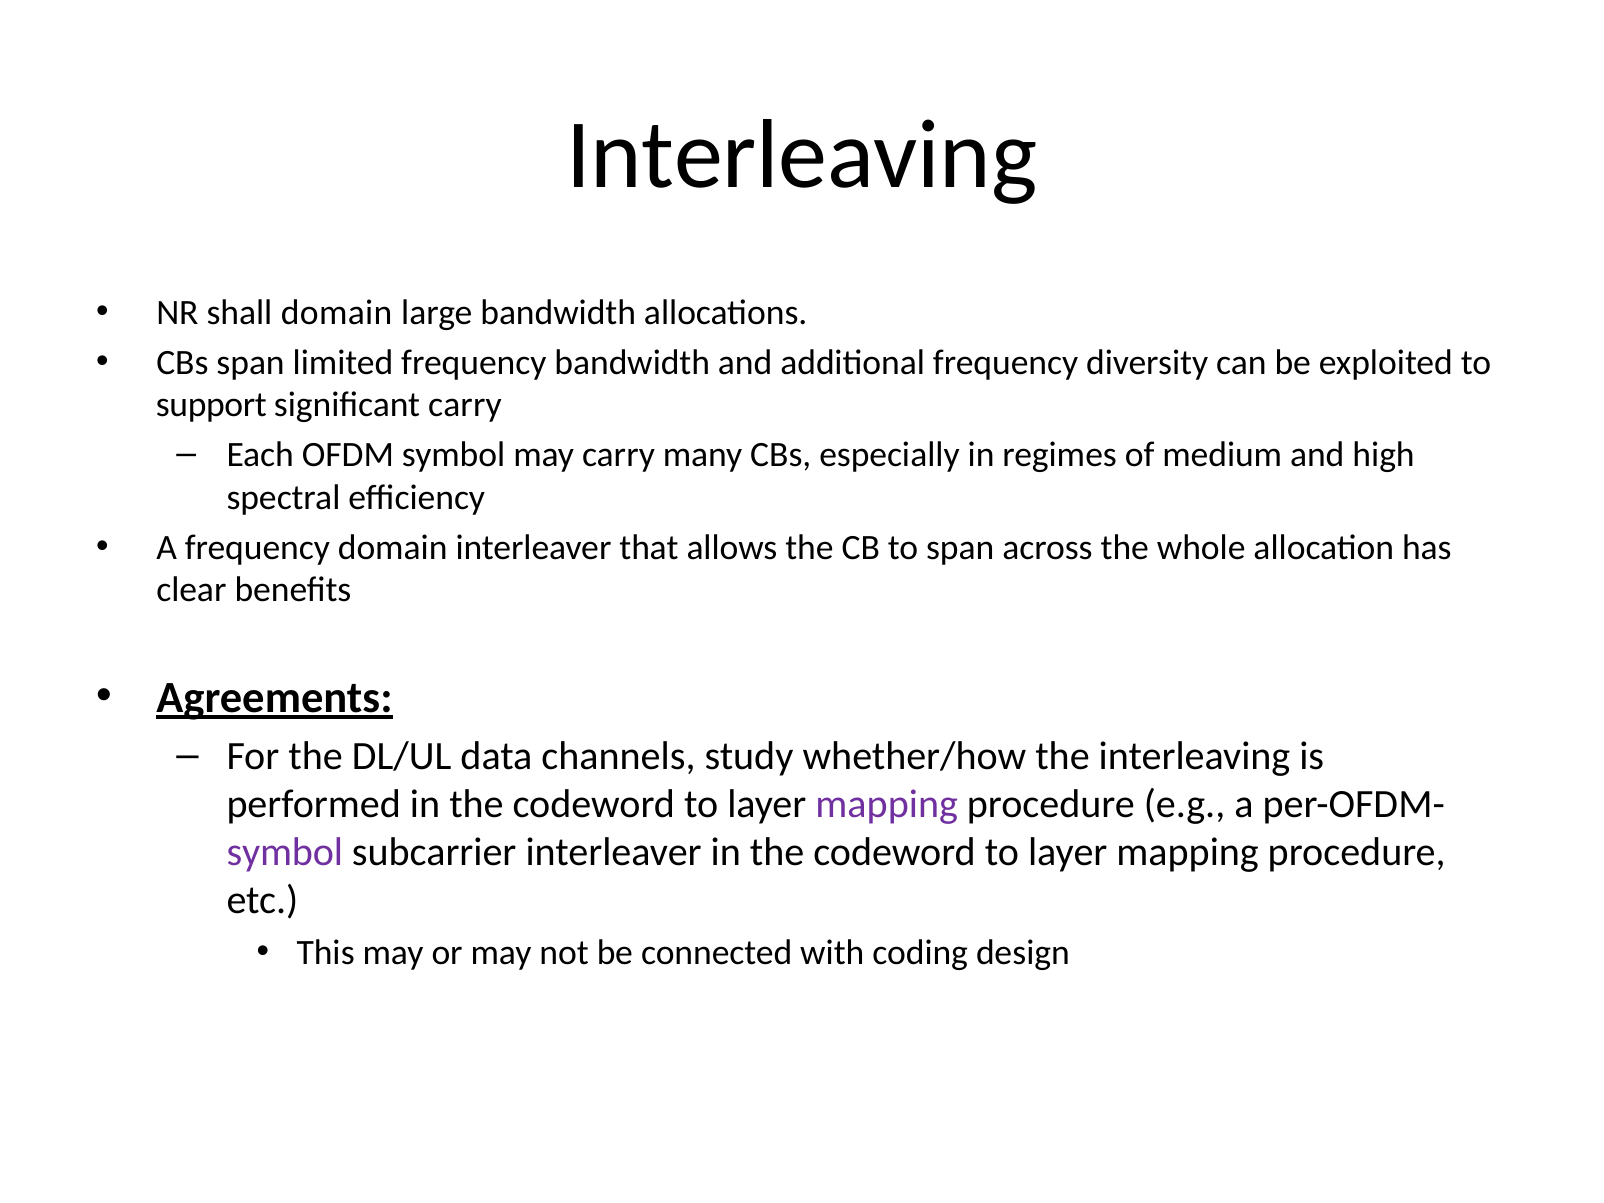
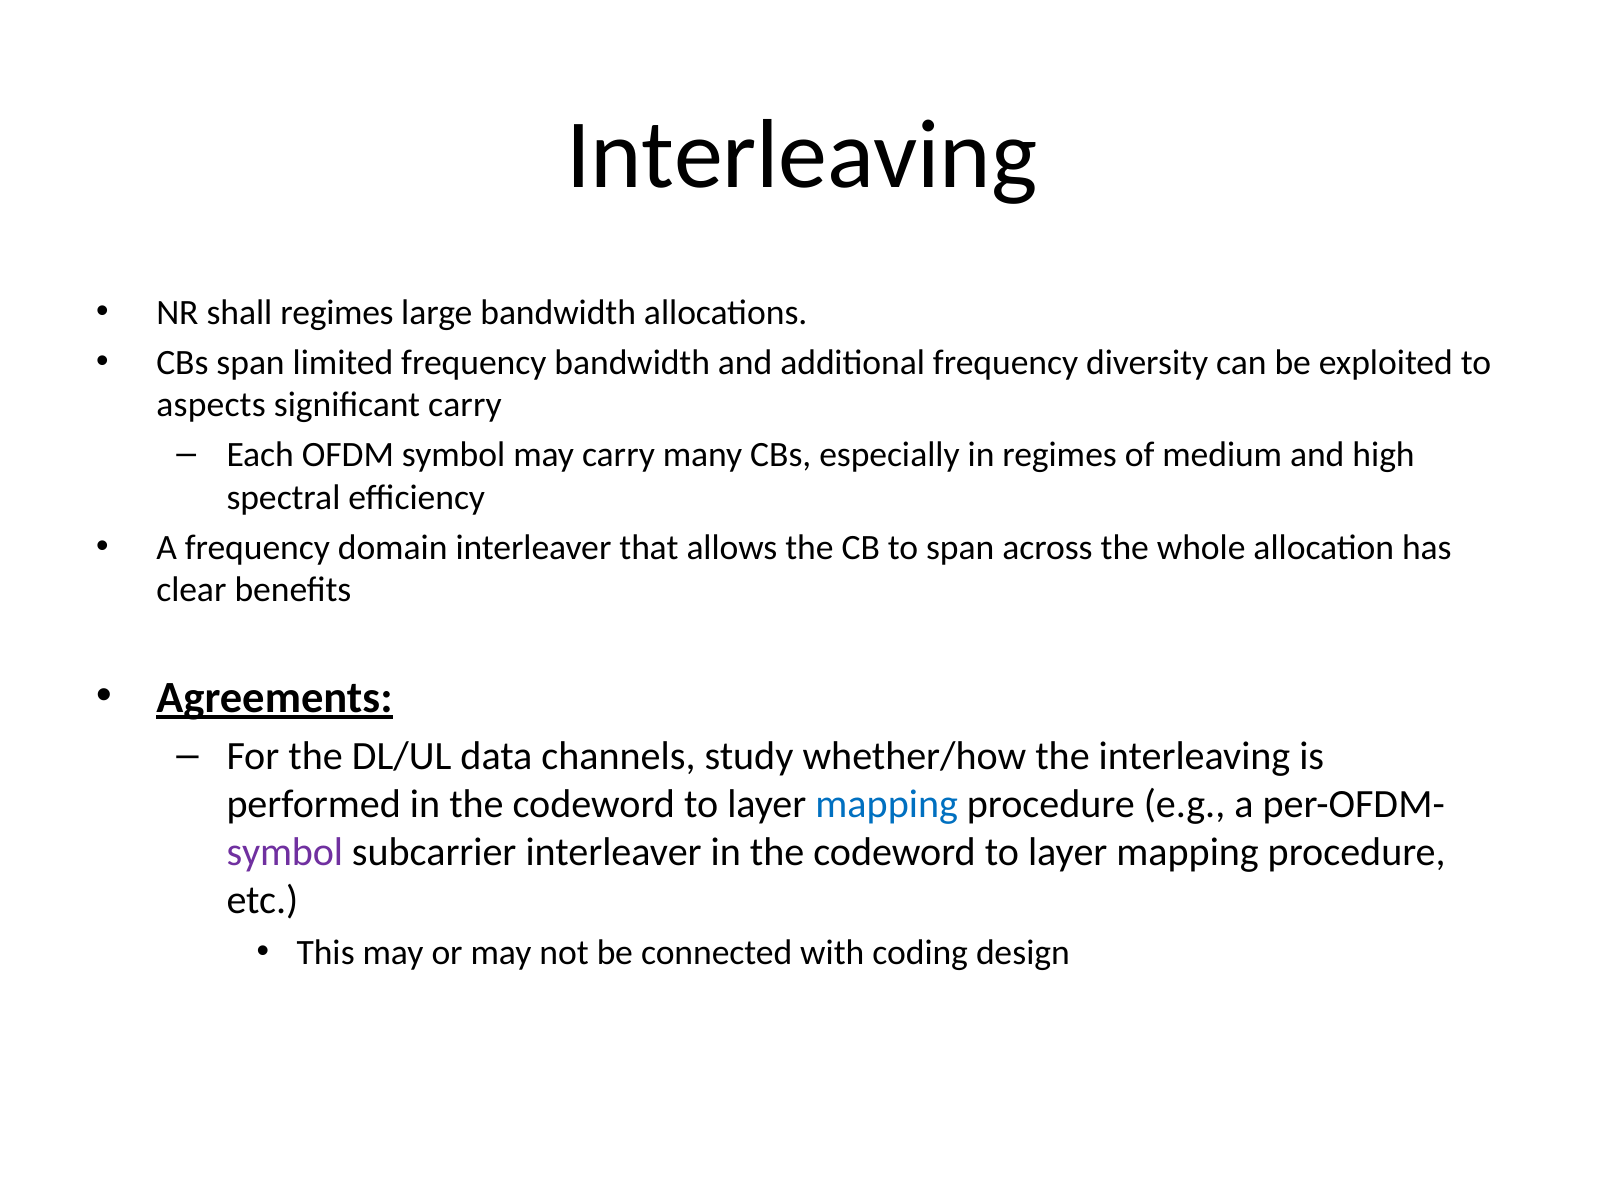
shall domain: domain -> regimes (337, 313)
support: support -> aspects (211, 405)
mapping colour: purple -> blue (887, 804)
